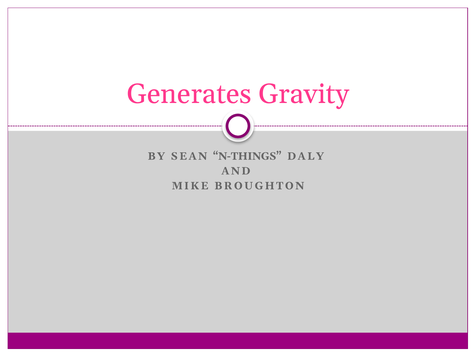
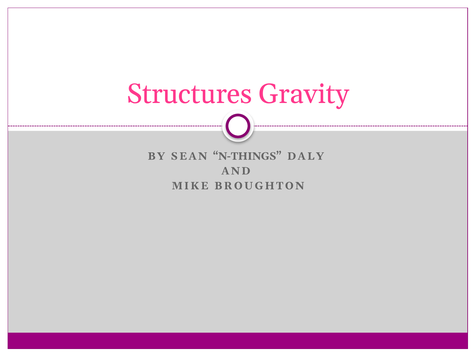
Generates: Generates -> Structures (189, 94)
